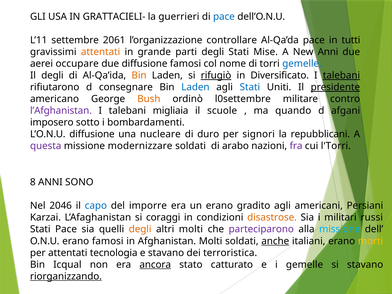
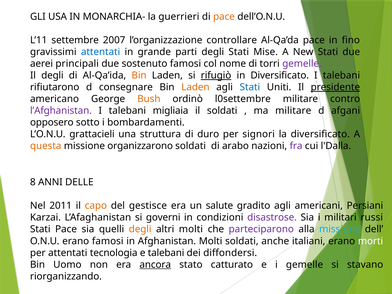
GRATTACIELI-: GRATTACIELI- -> MONARCHIA- (114, 17)
pace colour: blue -> orange (224, 17)
2061: 2061 -> 2007 (114, 40)
tutti: tutti -> fino (351, 40)
attentati colour: orange -> blue (101, 52)
New Anni: Anni -> Stati (328, 52)
occupare: occupare -> principali (77, 64)
due diffusione: diffusione -> sostenuto (145, 64)
gemelle colour: blue -> purple (302, 64)
talebani underline: present -> none (341, 75)
Laden colour: blue -> orange (195, 87)
il scuole: scuole -> soldati (222, 111)
ma quando: quando -> militare (293, 111)
imposero: imposero -> opposero (52, 122)
L’O.N.U diffusione: diffusione -> grattacieli (92, 134)
nucleare: nucleare -> struttura (160, 134)
la repubblicani: repubblicani -> diversificato (320, 134)
questa colour: purple -> orange (46, 146)
modernizzare: modernizzare -> organizzarono (140, 146)
l'Torri: l'Torri -> l'Dalla (336, 146)
SONO: SONO -> DELLE (79, 182)
2046: 2046 -> 2011 (61, 206)
capo colour: blue -> orange (96, 206)
imporre: imporre -> gestisce (148, 206)
un erano: erano -> salute (219, 206)
coraggi: coraggi -> governi (163, 218)
disastrose colour: orange -> purple (272, 218)
anche underline: present -> none (275, 241)
morti colour: yellow -> white (371, 241)
e stavano: stavano -> talebani (166, 253)
terroristica: terroristica -> diffondersi (230, 253)
Icqual: Icqual -> Uomo (67, 265)
riorganizzando underline: present -> none (66, 276)
